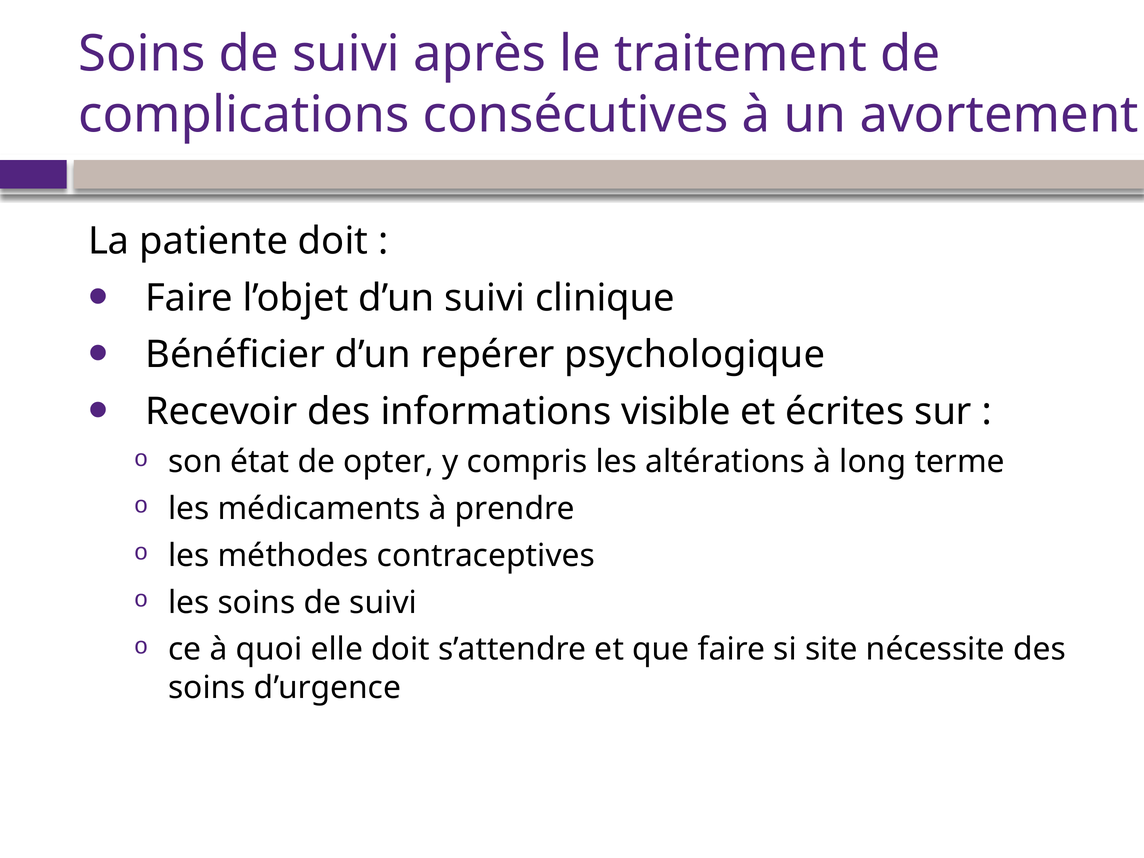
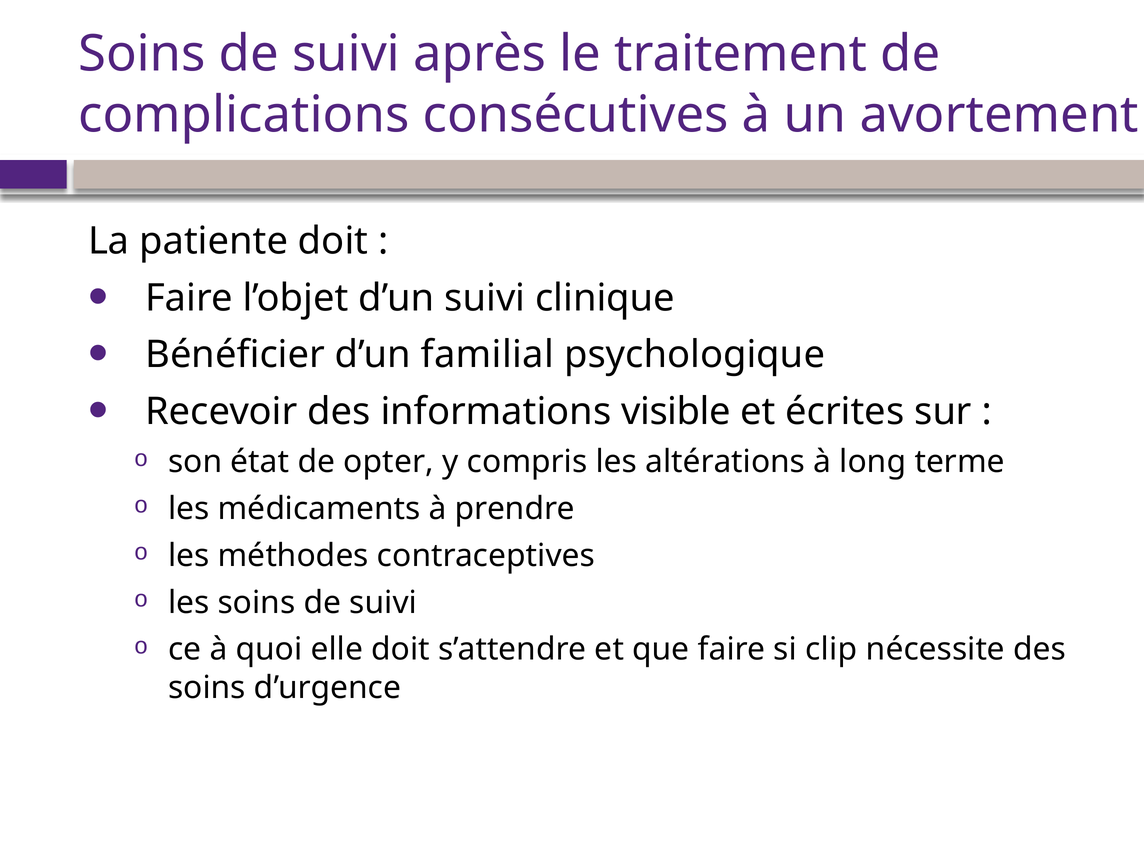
repérer: repérer -> familial (487, 355)
site: site -> clip (831, 649)
